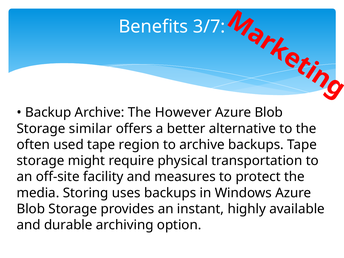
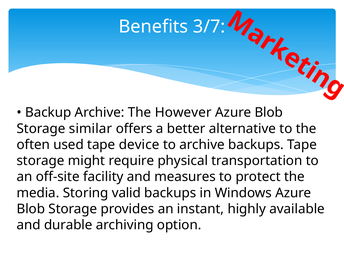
region: region -> device (139, 145)
uses: uses -> valid (126, 193)
